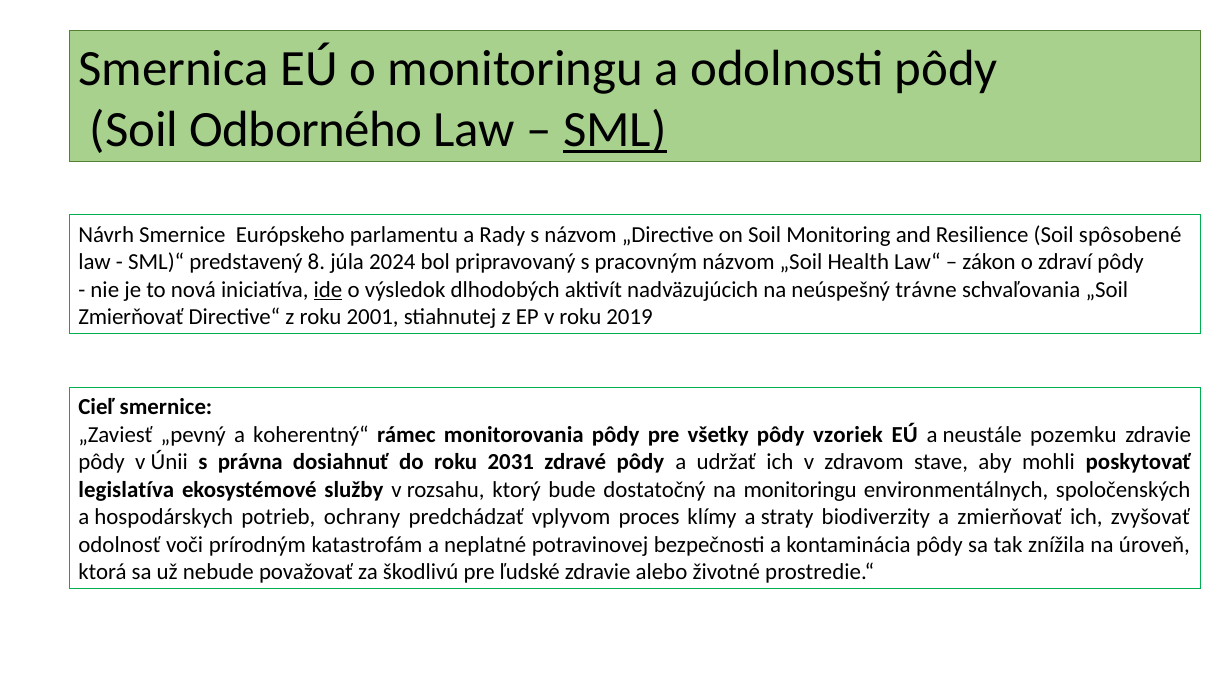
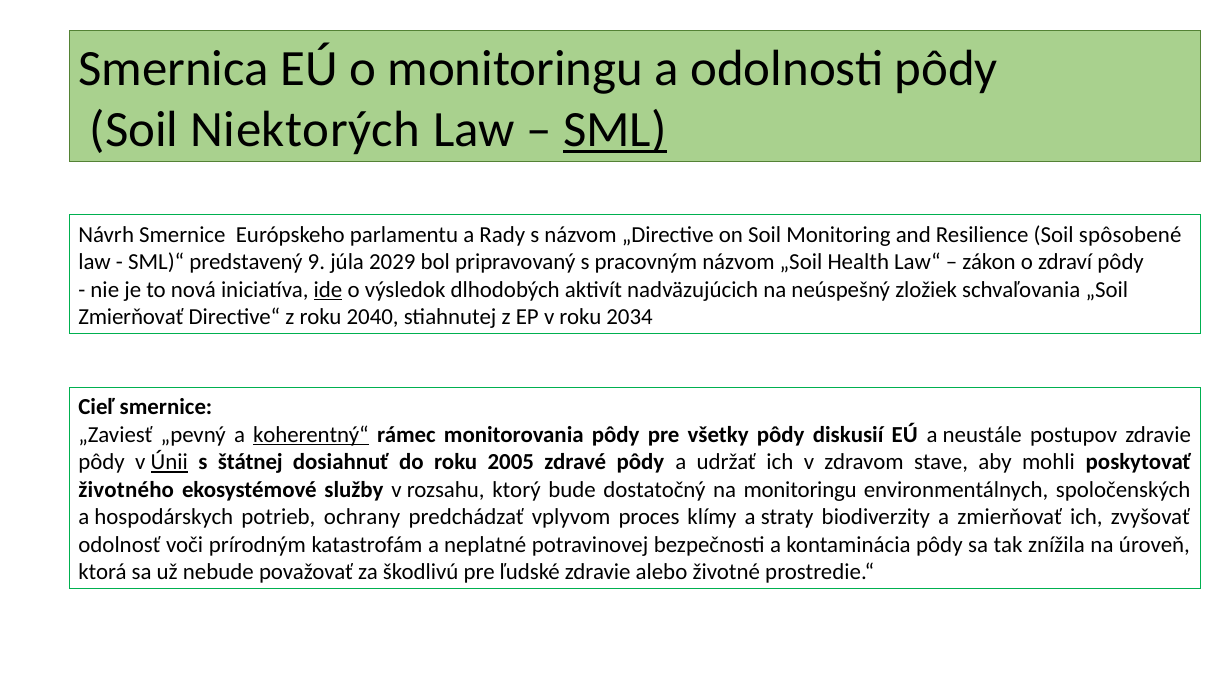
Odborného: Odborného -> Niektorých (306, 130)
8: 8 -> 9 (316, 262)
2024: 2024 -> 2029 (392, 262)
trávne: trávne -> zložiek (926, 290)
2001: 2001 -> 2040 (373, 317)
2019: 2019 -> 2034 (630, 317)
koherentný“ underline: none -> present (311, 435)
vzoriek: vzoriek -> diskusií (848, 435)
pozemku: pozemku -> postupov (1074, 435)
Únii underline: none -> present (169, 462)
právna: právna -> štátnej (250, 462)
2031: 2031 -> 2005 (511, 462)
legislatíva: legislatíva -> životného (126, 490)
